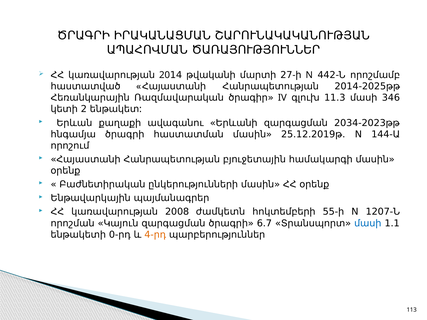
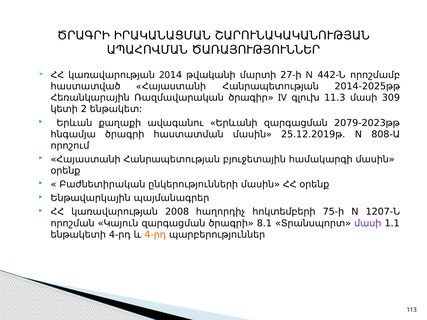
346: 346 -> 309 (391, 98)
2034-2023թթ: 2034-2023թթ -> 2079-2023թթ (367, 123)
144-Ա: 144-Ա -> 808-Ա (386, 134)
ժամկետն: ժամկետն -> հաղորդիչ (221, 212)
55-ի: 55-ի -> 75-ի (333, 212)
6.7: 6.7 -> 8.1 (264, 223)
մասի colour: blue -> purple (368, 223)
ենթակետի 0-րդ: 0-րդ -> 4-րդ (120, 235)
